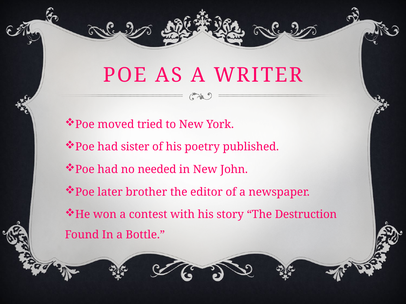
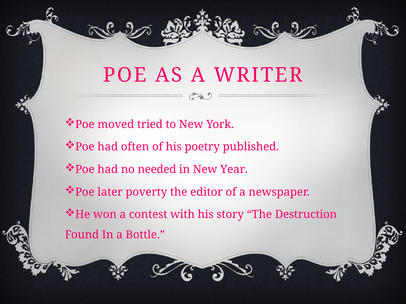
sister: sister -> often (135, 147)
John: John -> Year (234, 170)
brother: brother -> poverty (146, 192)
